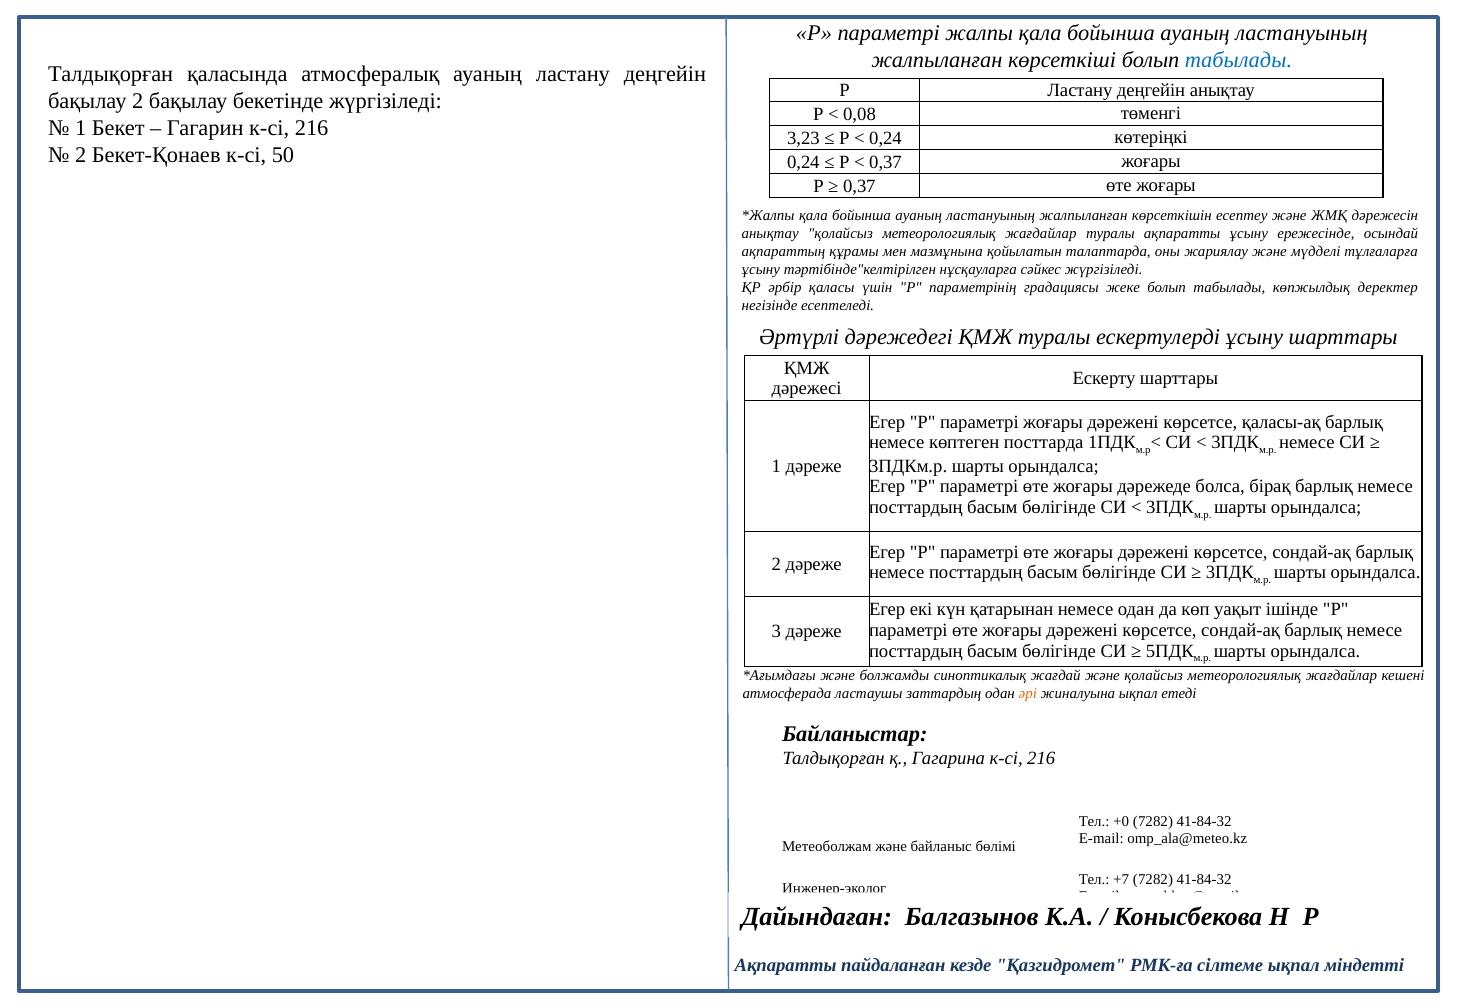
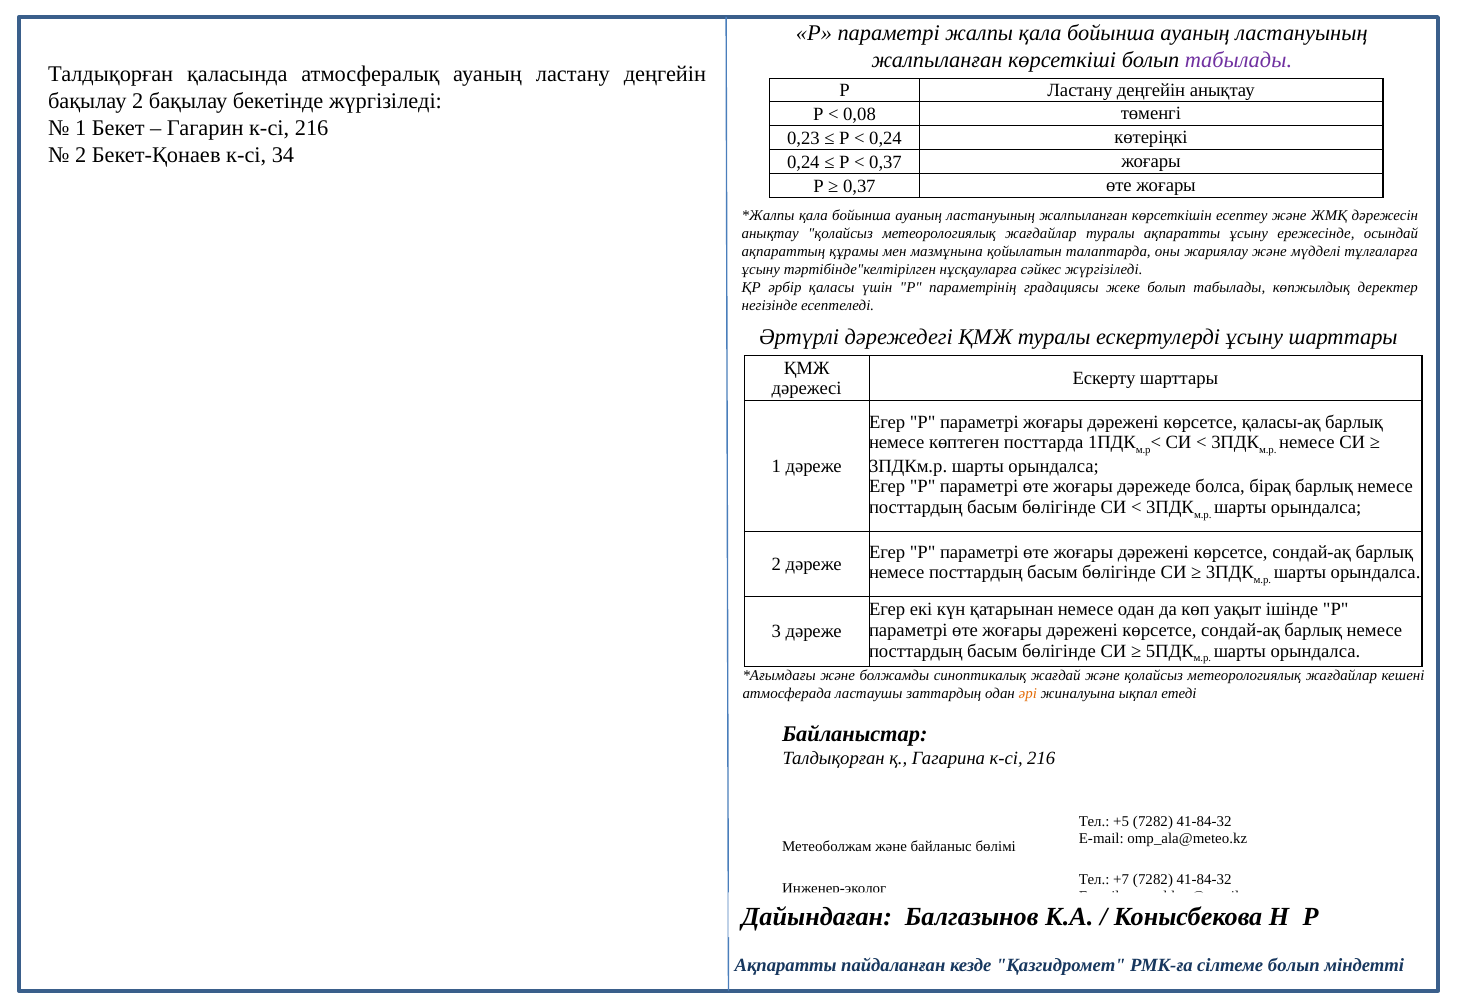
табылады colour: blue -> purple (1239, 60)
3,23: 3,23 -> 0,23 (803, 138)
50: 50 -> 34 (283, 155)
+0: +0 -> +5 (1121, 822)
сілтеме ықпал: ықпал -> болып (1294, 966)
